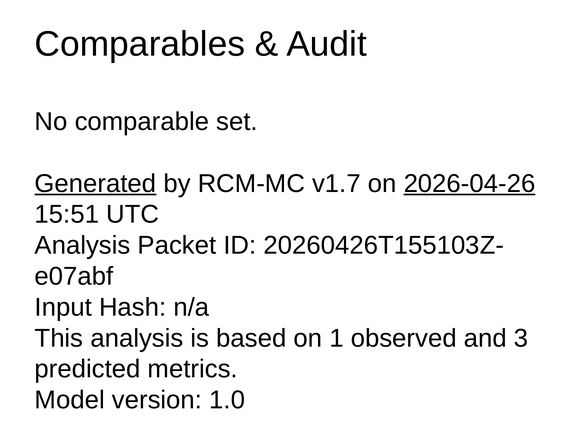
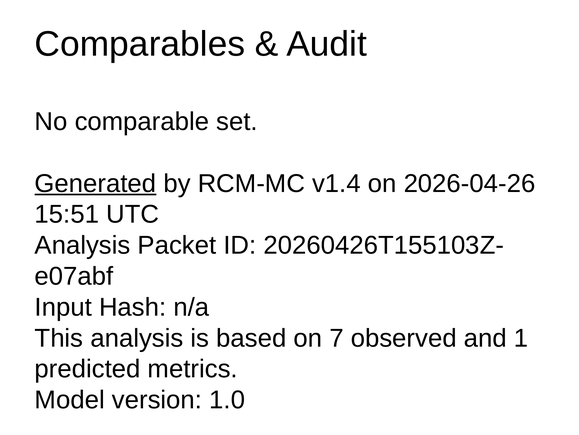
v1.7: v1.7 -> v1.4 (336, 183)
2026-04-26 underline: present -> none (470, 183)
1: 1 -> 7 (337, 338)
3: 3 -> 1 (521, 338)
